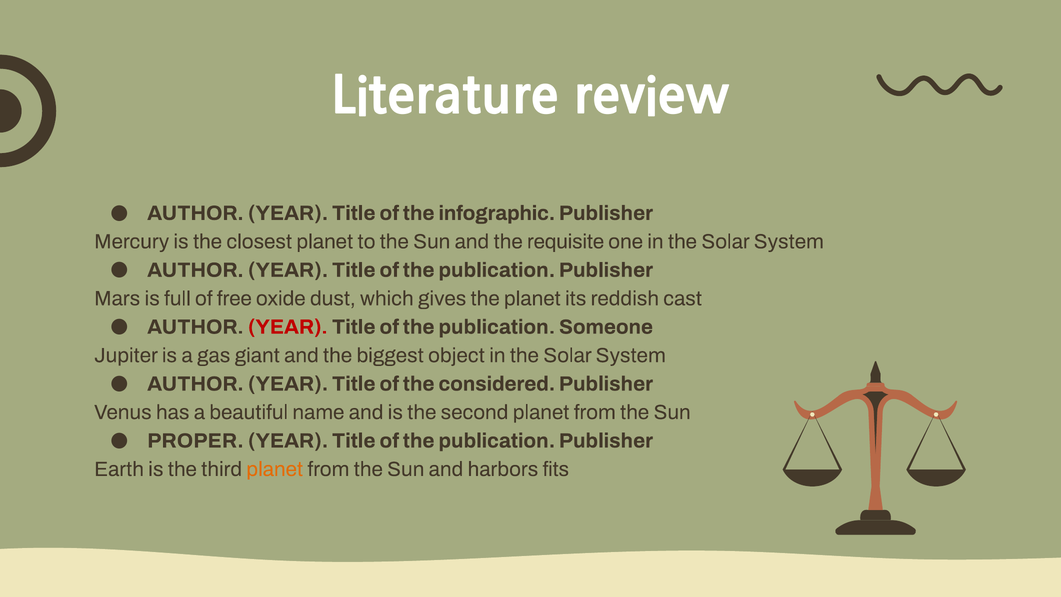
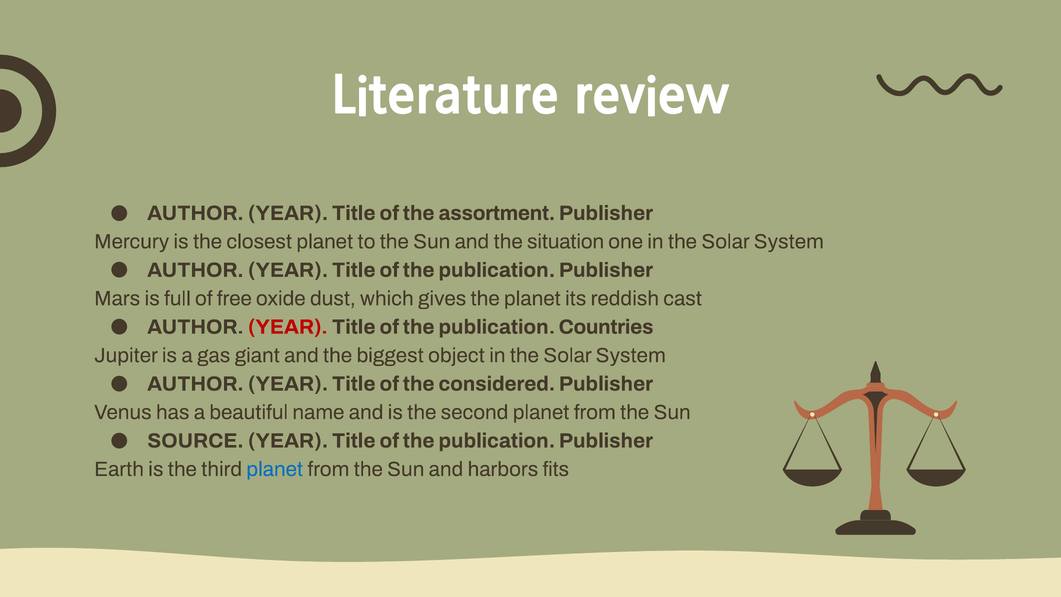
infographic: infographic -> assortment (497, 213)
requisite: requisite -> situation (566, 241)
Someone: Someone -> Countries (606, 327)
PROPER: PROPER -> SOURCE (196, 441)
planet colour: orange -> blue (275, 469)
